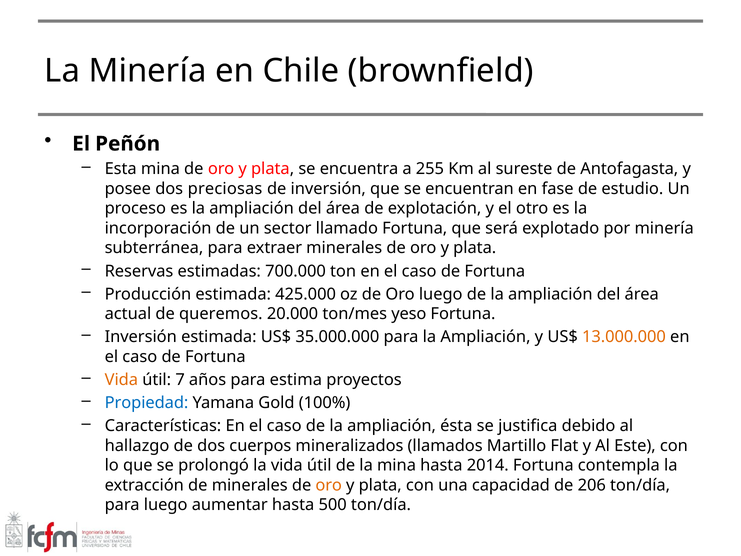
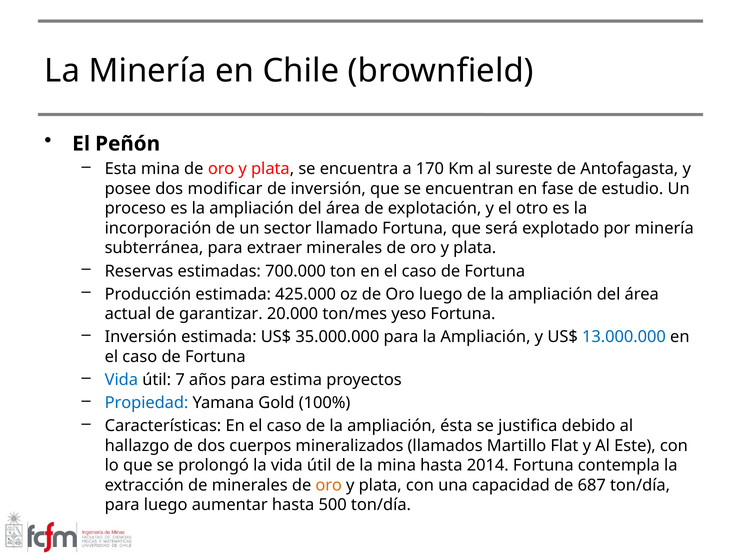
255: 255 -> 170 (430, 169)
preciosas: preciosas -> modificar (225, 189)
queremos: queremos -> garantizar (221, 314)
13.000.000 colour: orange -> blue (624, 337)
Vida colour: orange -> blue (121, 380)
206: 206 -> 687 (592, 485)
